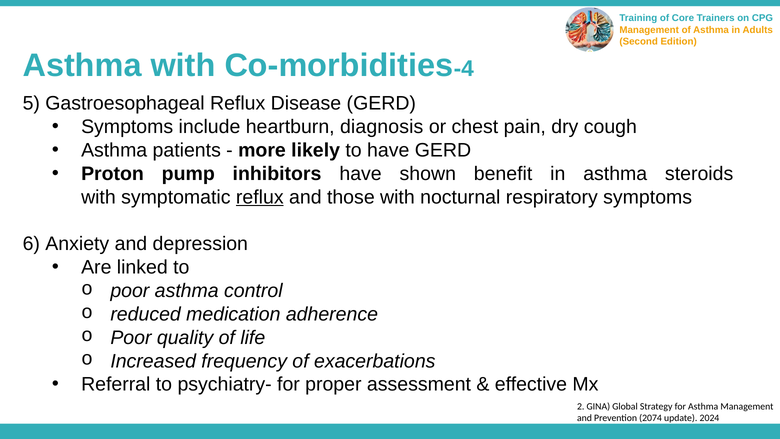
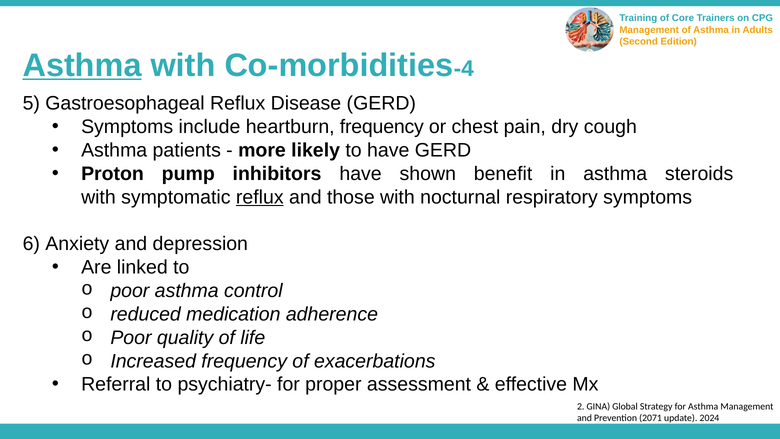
Asthma underline: none -> present (82, 65)
heartburn diagnosis: diagnosis -> frequency (382, 127)
2074: 2074 -> 2071 (651, 418)
